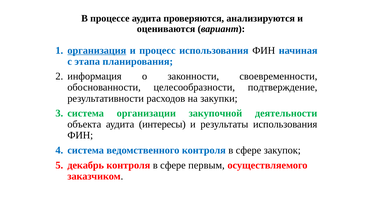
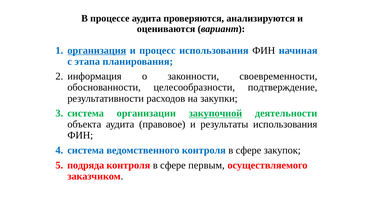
закупочной underline: none -> present (215, 113)
интересы: интересы -> правовое (162, 124)
декабрь: декабрь -> подряда (86, 165)
